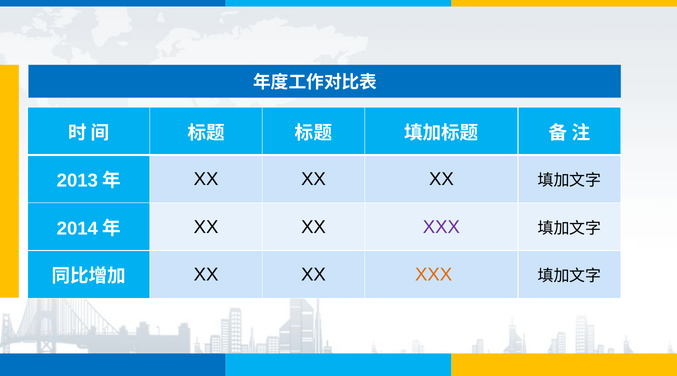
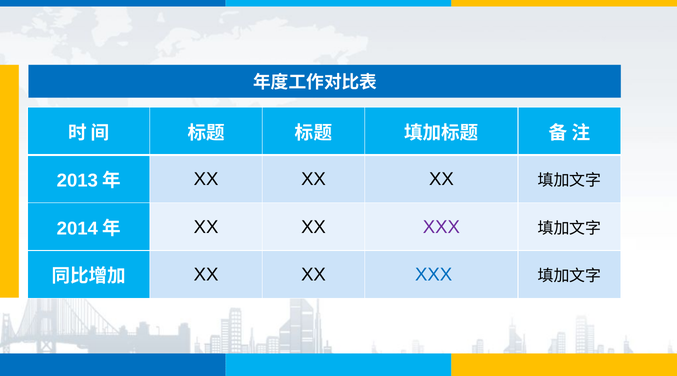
XXX colour: orange -> blue (434, 275)
